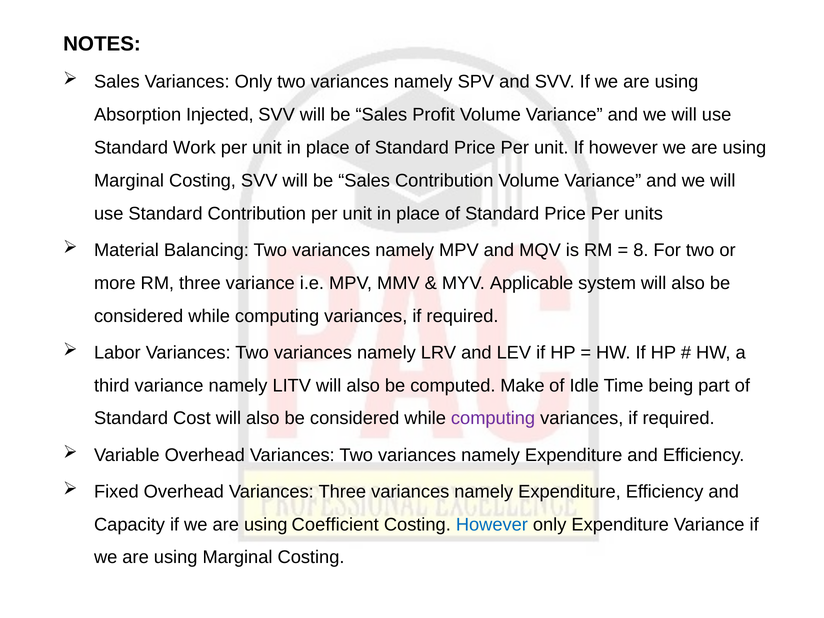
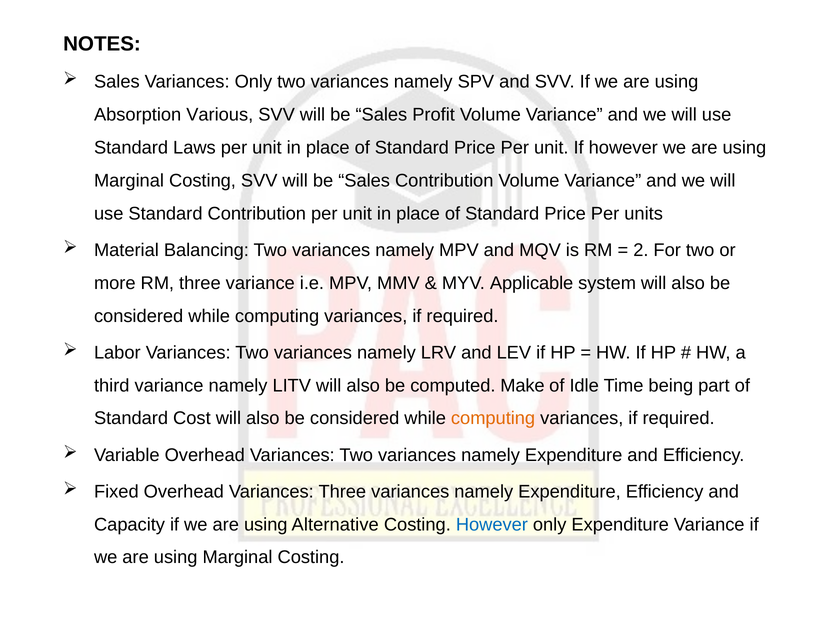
Injected: Injected -> Various (220, 115)
Work: Work -> Laws (194, 148)
8: 8 -> 2 (641, 250)
computing colour: purple -> orange (493, 418)
Coefficient: Coefficient -> Alternative (335, 525)
